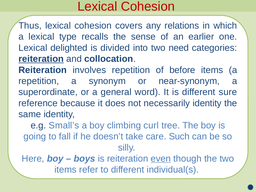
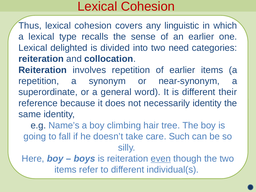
relations: relations -> linguistic (182, 26)
reiteration underline: present -> none (41, 59)
of before: before -> earlier (182, 70)
sure: sure -> their (228, 92)
Small’s: Small’s -> Name’s (64, 125)
curl: curl -> hair (151, 125)
